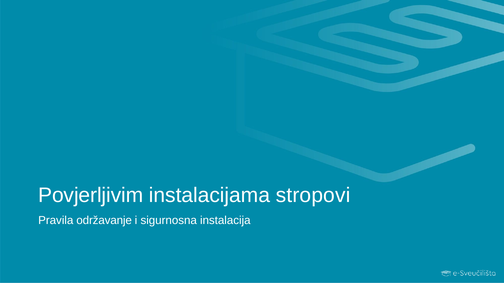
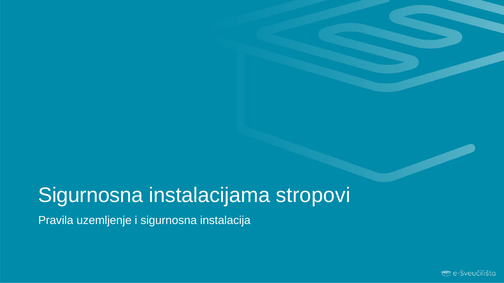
Povjerljivim: Povjerljivim -> Sigurnosna (91, 196)
održavanje: održavanje -> uzemljenje (104, 221)
